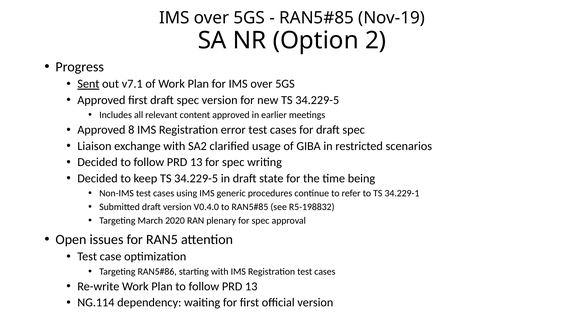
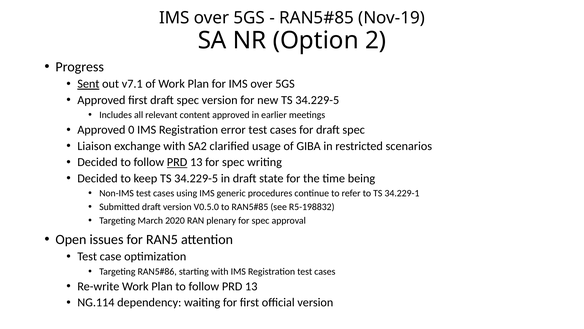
8: 8 -> 0 (131, 130)
PRD underline: none -> present (177, 162)
V0.4.0: V0.4.0 -> V0.5.0 (206, 207)
